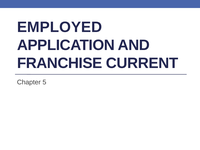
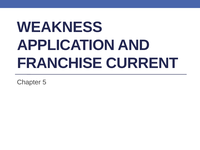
EMPLOYED: EMPLOYED -> WEAKNESS (60, 27)
